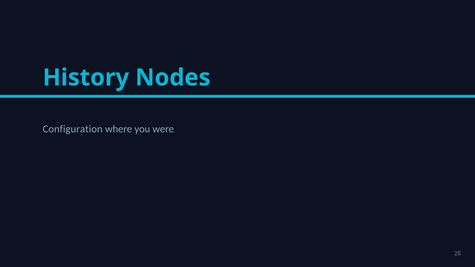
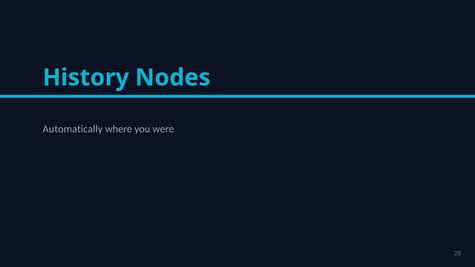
Configuration: Configuration -> Automatically (73, 129)
